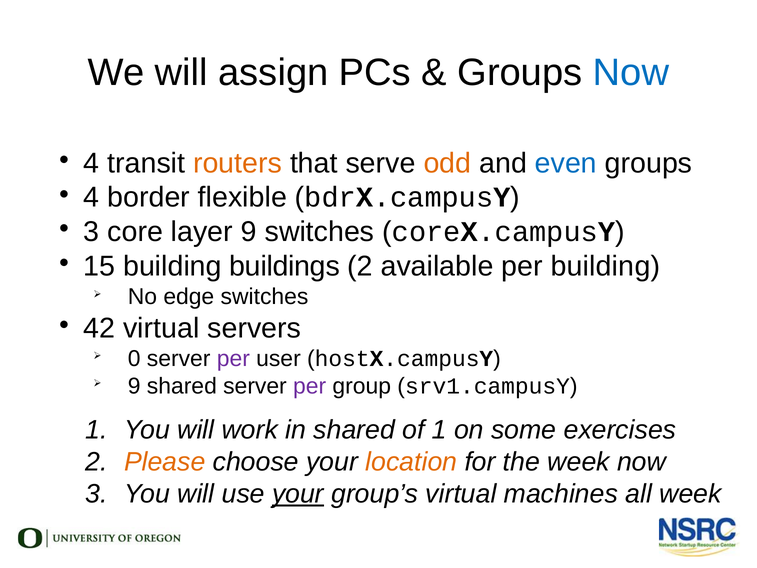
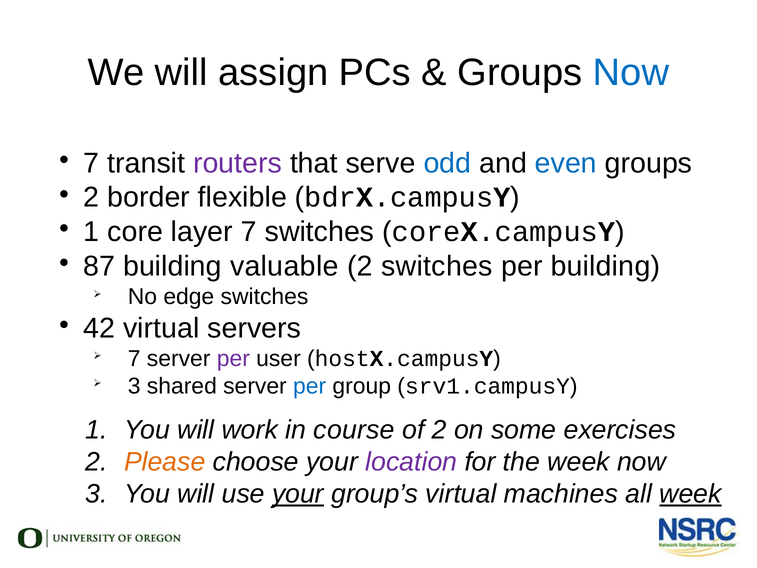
4: 4 -> 7 (91, 163)
routers colour: orange -> purple (238, 163)
odd colour: orange -> blue (447, 163)
4: 4 -> 2 (91, 197)
3: 3 -> 1 (91, 232)
layer 9: 9 -> 7 (249, 232)
15: 15 -> 87 (99, 266)
buildings: buildings -> valuable (284, 266)
2 available: available -> switches (437, 266)
0: 0 -> 7 (134, 358)
9: 9 -> 3 (134, 386)
per colour: purple -> blue (310, 386)
in shared: shared -> course (354, 430)
of 1: 1 -> 2 (439, 430)
location colour: orange -> purple (411, 462)
week underline: none -> present (690, 494)
